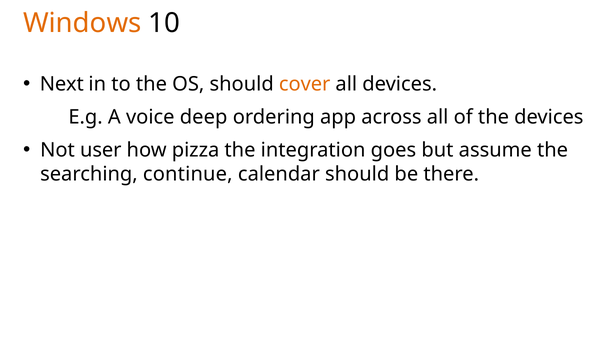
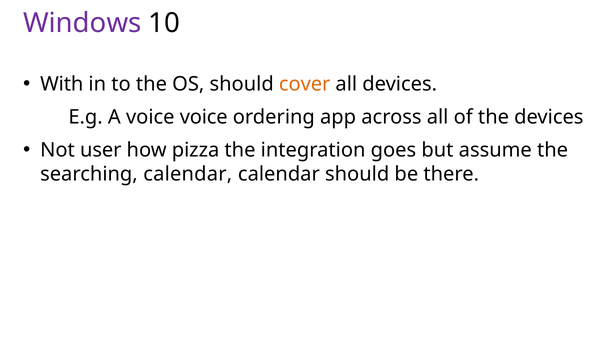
Windows colour: orange -> purple (82, 23)
Next: Next -> With (62, 84)
voice deep: deep -> voice (204, 117)
searching continue: continue -> calendar (188, 174)
